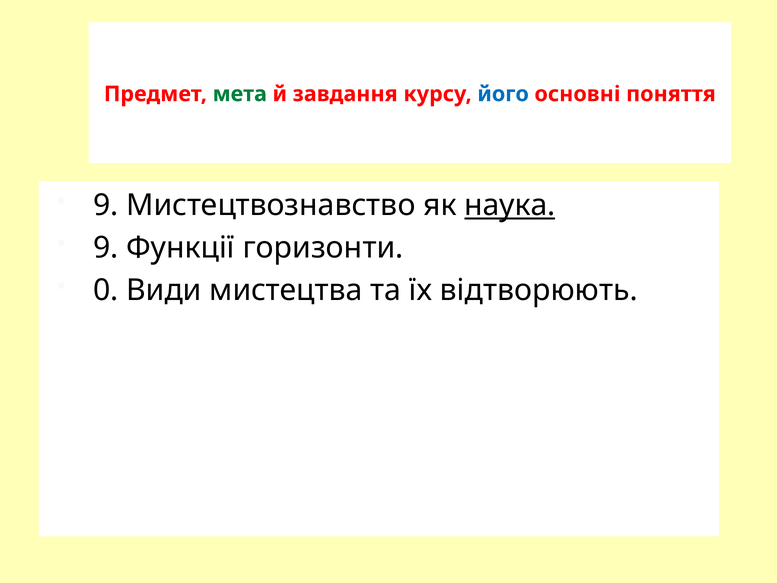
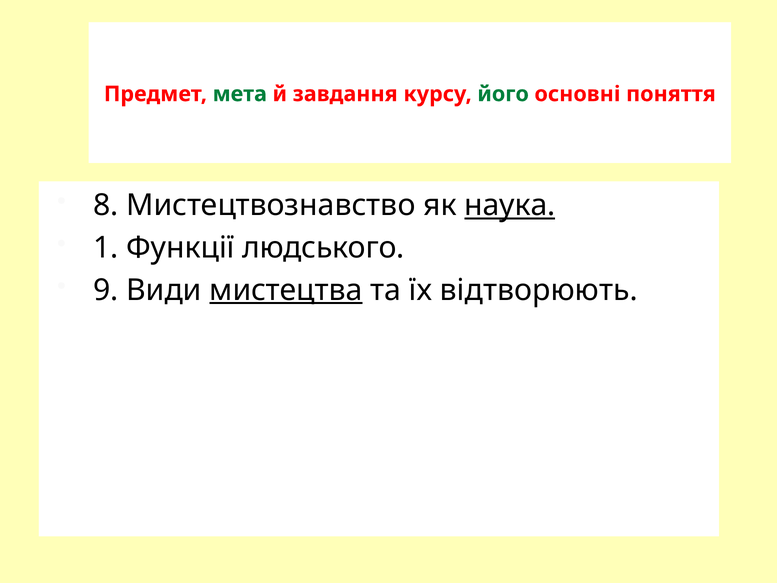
його colour: blue -> green (503, 94)
9: 9 -> 8 (106, 205)
9: 9 -> 1 (106, 248)
горизонти: горизонти -> людського (323, 248)
0: 0 -> 9 (106, 290)
мистецтва underline: none -> present (286, 290)
